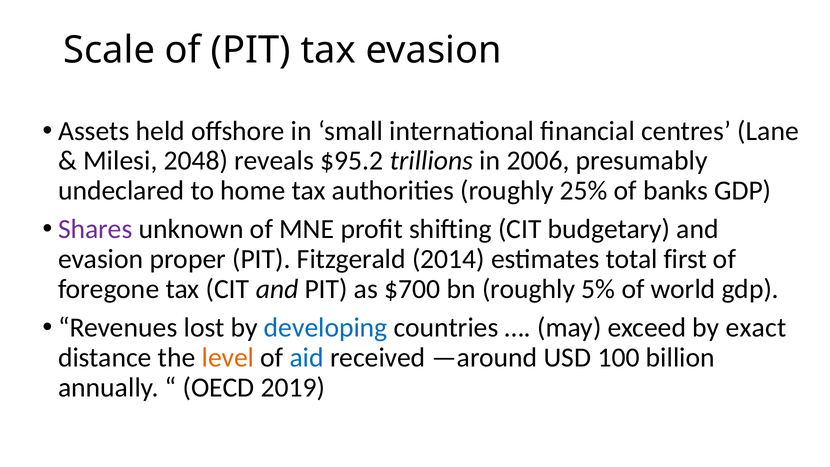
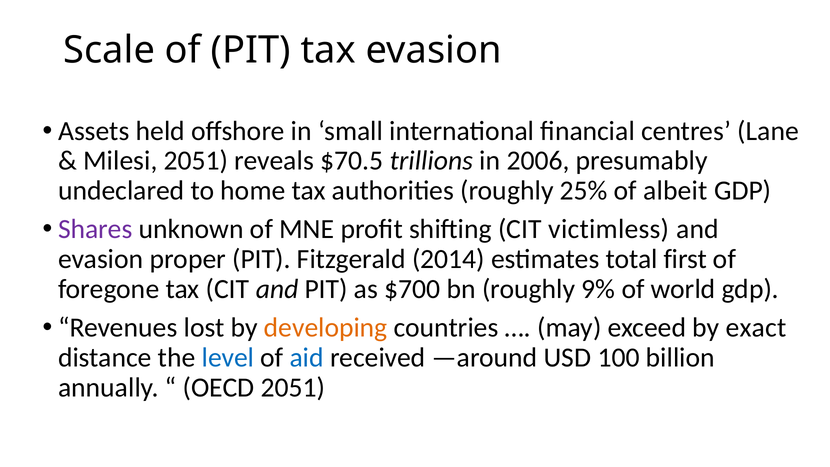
Milesi 2048: 2048 -> 2051 (196, 161)
$95.2: $95.2 -> $70.5 (352, 161)
banks: banks -> albeit (675, 191)
budgetary: budgetary -> victimless (609, 229)
5%: 5% -> 9% (598, 289)
developing colour: blue -> orange (326, 328)
level colour: orange -> blue (228, 357)
OECD 2019: 2019 -> 2051 (293, 387)
